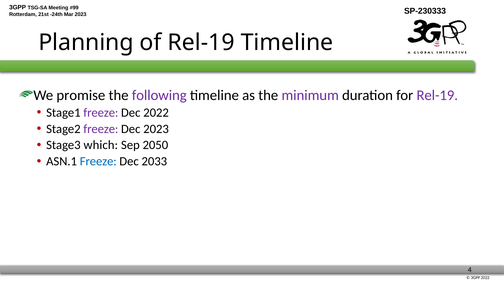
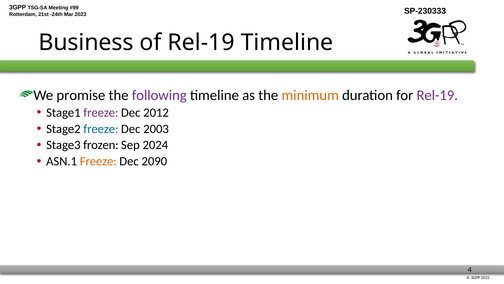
Planning: Planning -> Business (86, 42)
minimum colour: purple -> orange (310, 95)
Dec 2022: 2022 -> 2012 (156, 112)
freeze colour: purple -> blue (101, 129)
Dec 2023: 2023 -> 2003 (156, 129)
which: which -> frozen (101, 145)
2050: 2050 -> 2024 (155, 145)
Freeze colour: blue -> orange (98, 161)
2033: 2033 -> 2090 (154, 161)
